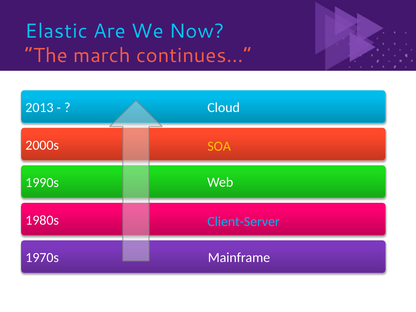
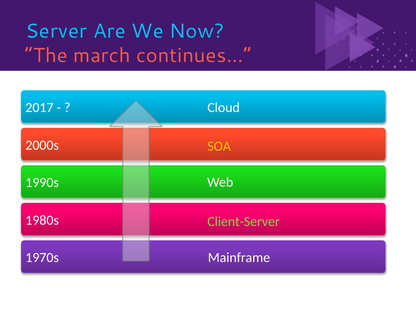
Elastic: Elastic -> Server (56, 31)
2013: 2013 -> 2017 (39, 108)
Client-Server colour: light blue -> light green (244, 222)
